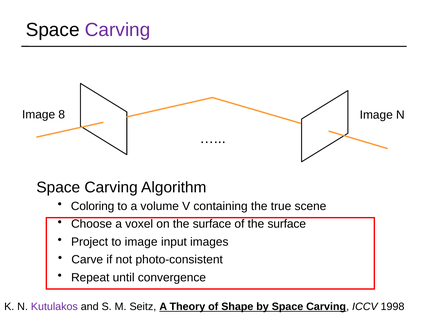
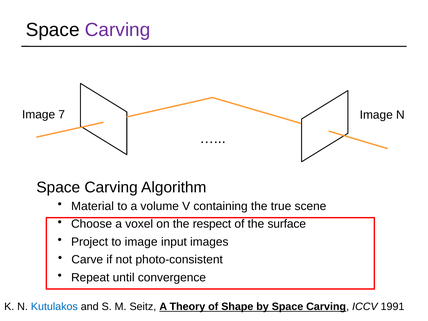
8: 8 -> 7 (62, 115)
Coloring: Coloring -> Material (93, 206)
on the surface: surface -> respect (212, 224)
Kutulakos colour: purple -> blue (54, 307)
1998: 1998 -> 1991 (393, 307)
